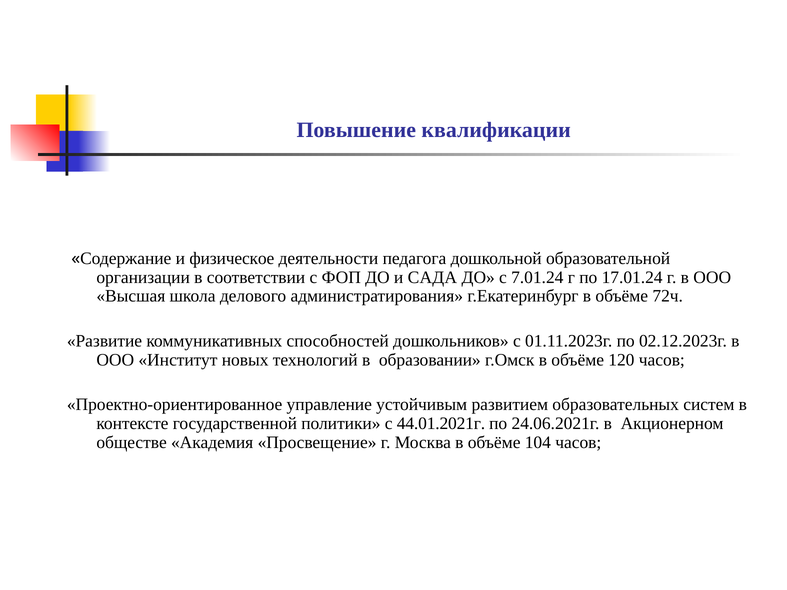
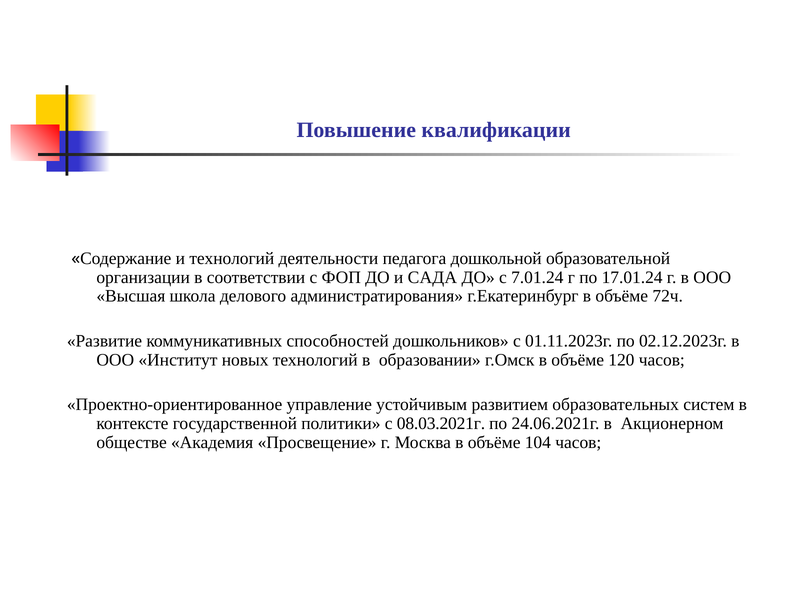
и физическое: физическое -> технологий (232, 259)
44.01.2021г: 44.01.2021г -> 08.03.2021г (441, 424)
